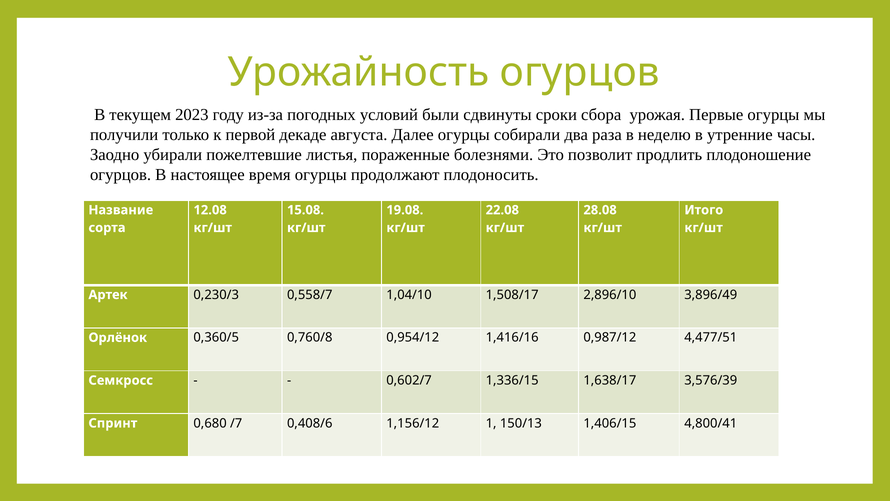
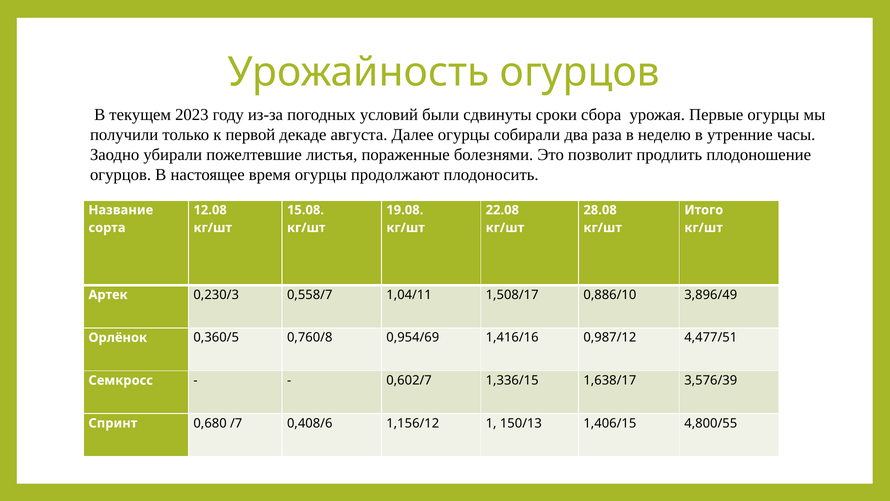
1,04/10: 1,04/10 -> 1,04/11 (409, 295)
2,896/10: 2,896/10 -> 0,886/10 (610, 295)
0,954/12: 0,954/12 -> 0,954/69 (413, 337)
4,800/41: 4,800/41 -> 4,800/55 (711, 423)
